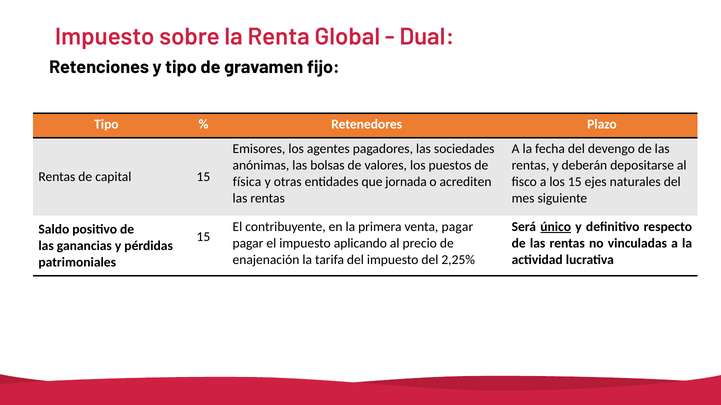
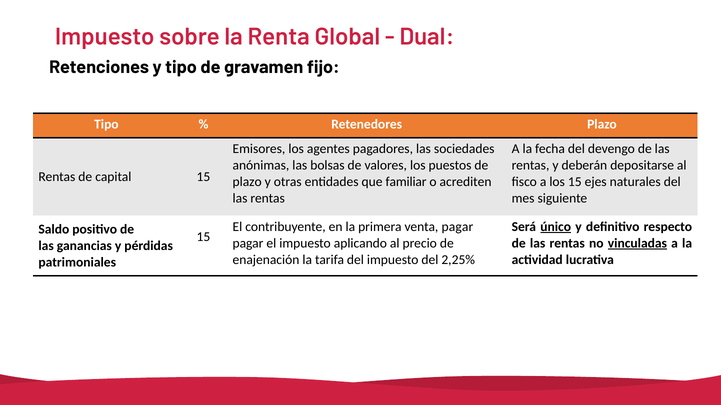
física: física -> plazo (247, 182)
jornada: jornada -> familiar (406, 182)
vinculadas underline: none -> present (637, 244)
